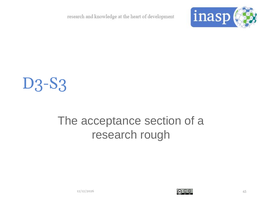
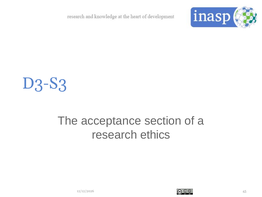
rough: rough -> ethics (155, 134)
